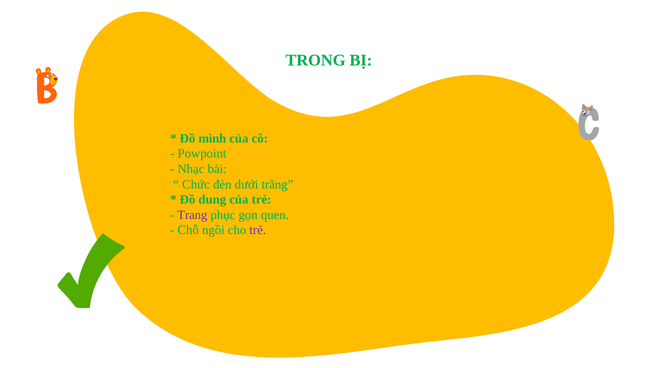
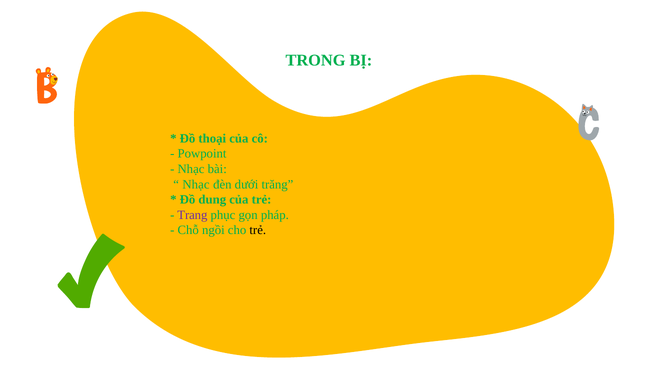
mình: mình -> thoại (212, 139)
Chức: Chức -> Nhạc (196, 185)
quen: quen -> pháp (275, 215)
trẻ colour: purple -> black (258, 230)
